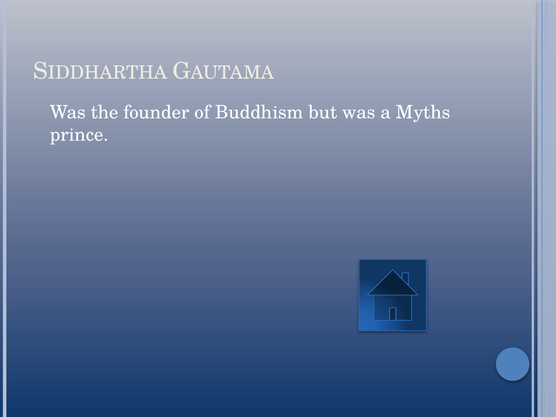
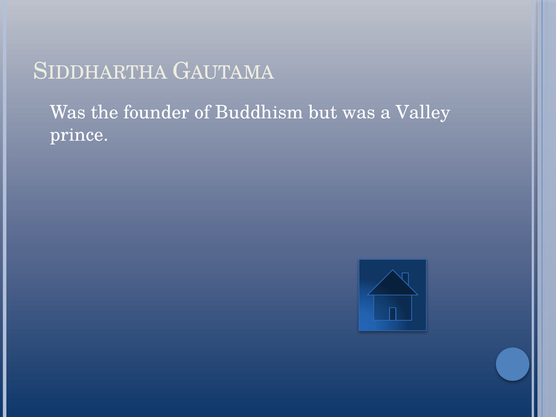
Myths: Myths -> Valley (423, 112)
